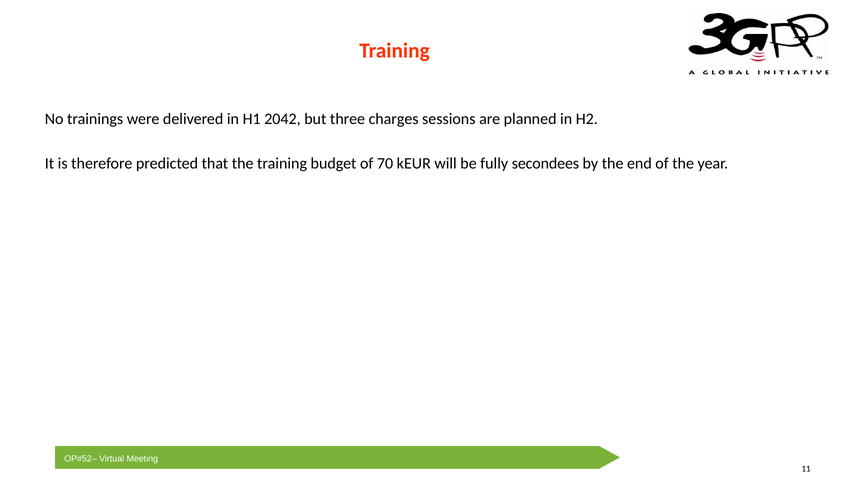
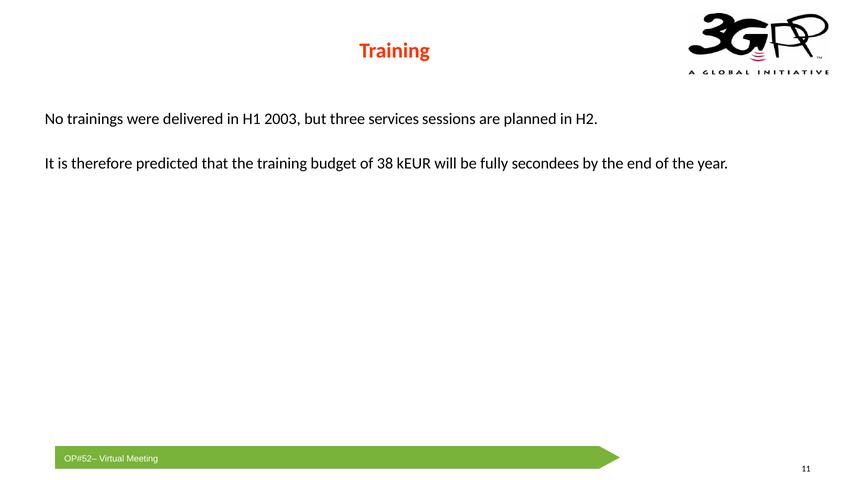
2042: 2042 -> 2003 (282, 119)
charges: charges -> services (394, 119)
70: 70 -> 38 (385, 164)
